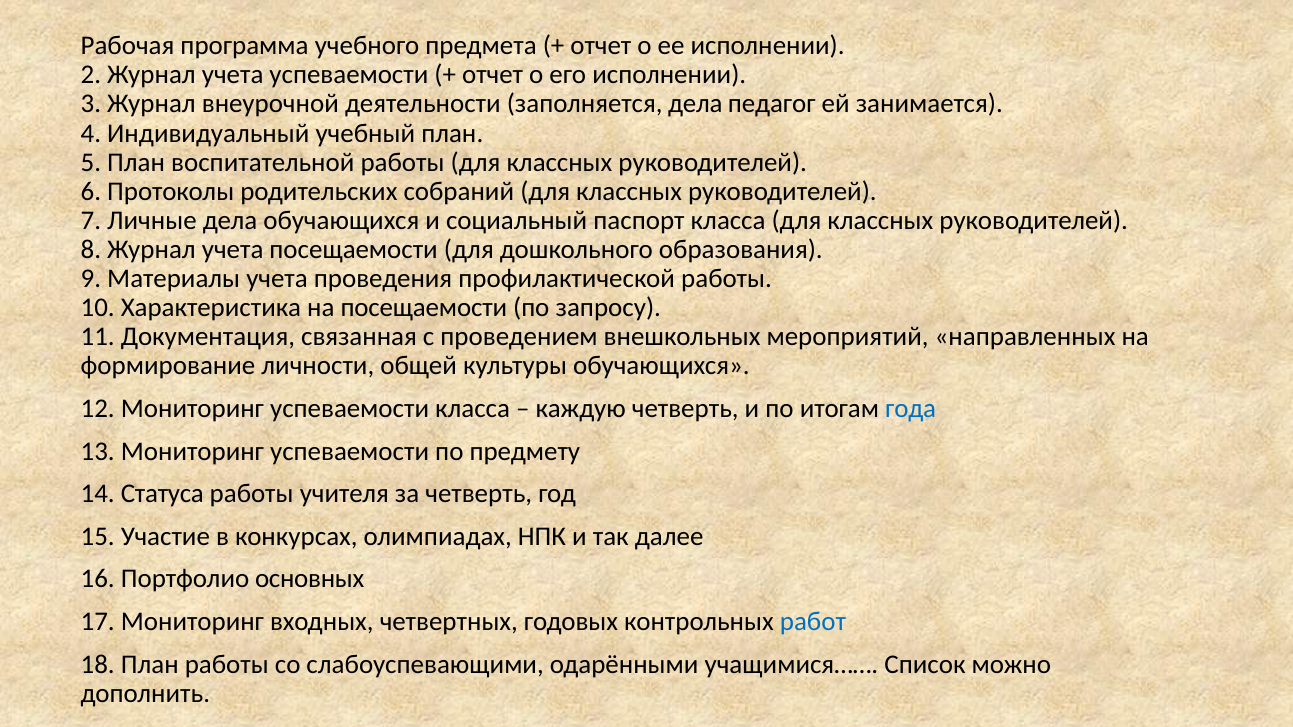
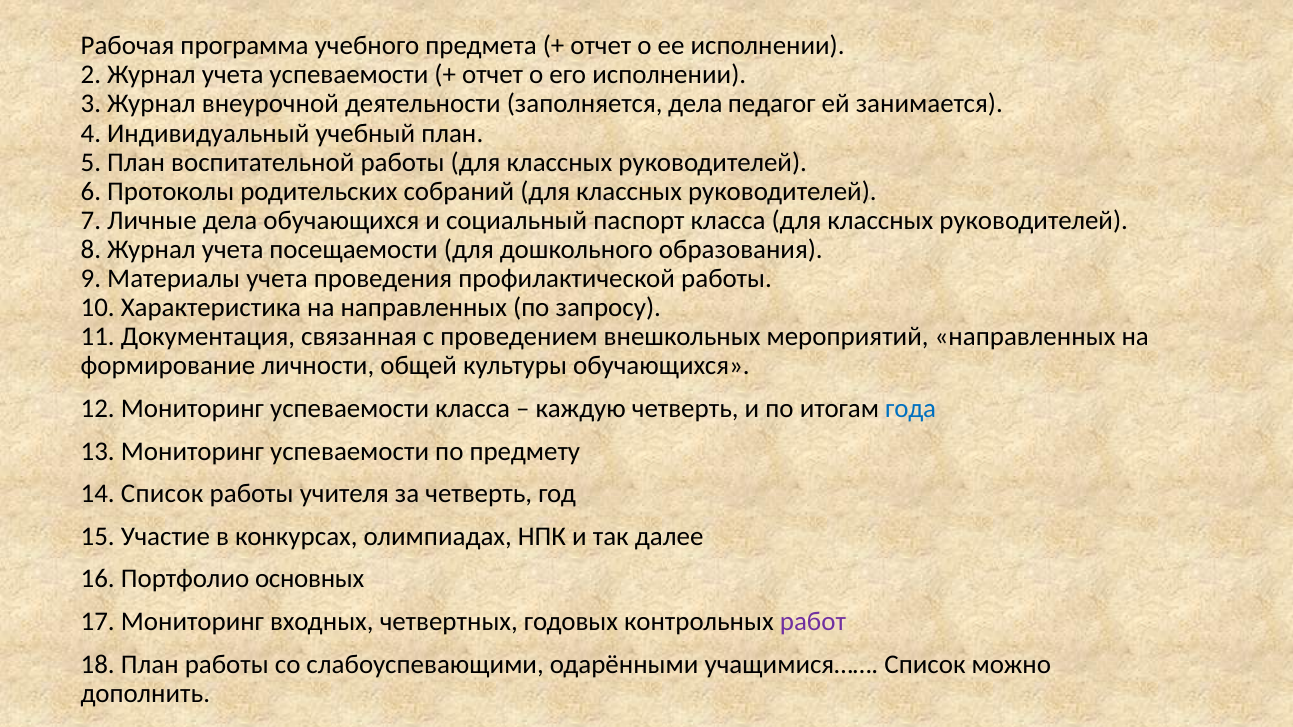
на посещаемости: посещаемости -> направленных (424, 308)
14 Статуса: Статуса -> Список (162, 494)
работ colour: blue -> purple (813, 622)
